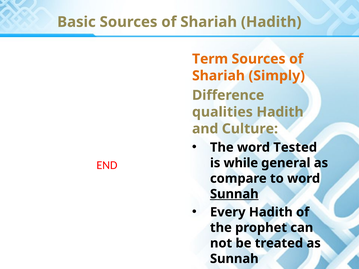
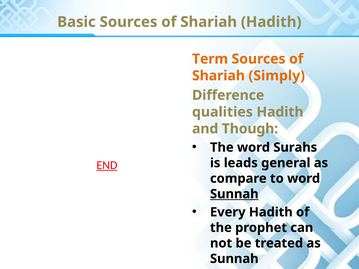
Culture: Culture -> Though (250, 129)
Tested: Tested -> Surahs (295, 148)
END underline: none -> present (107, 165)
while: while -> leads (241, 163)
